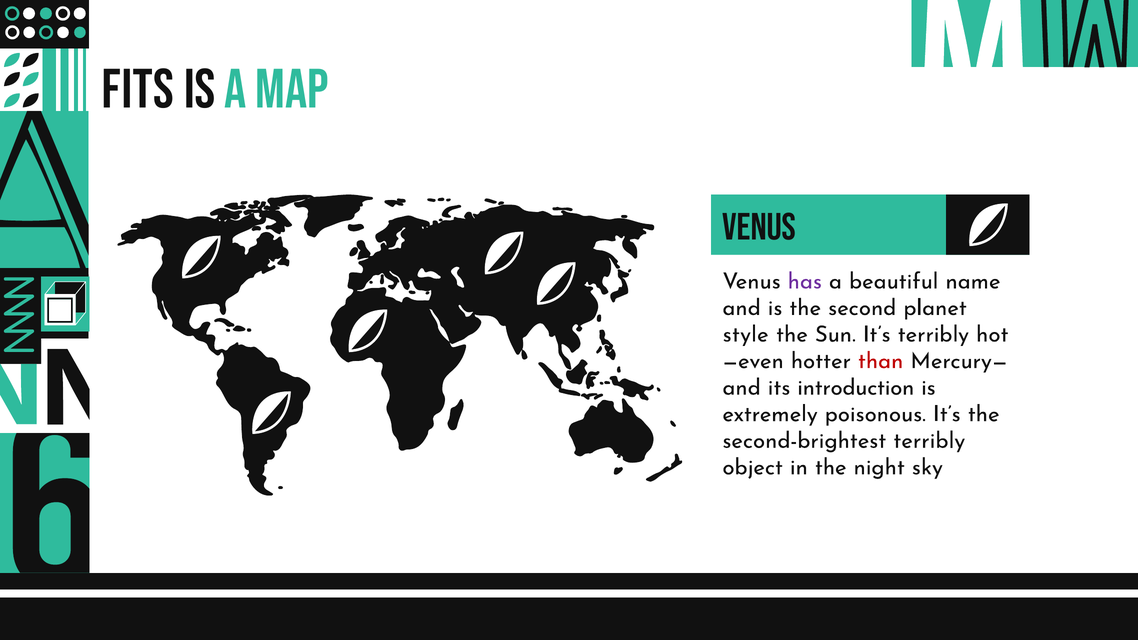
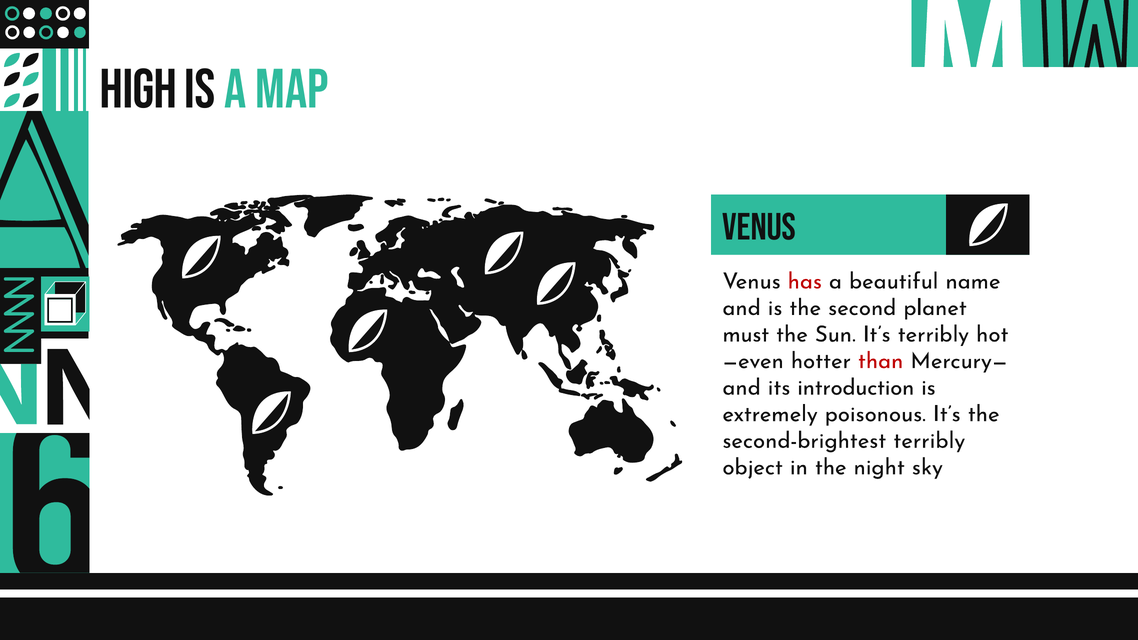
FITS: FITS -> HIGH (139, 90)
has colour: purple -> red (805, 281)
style: style -> must (746, 334)
